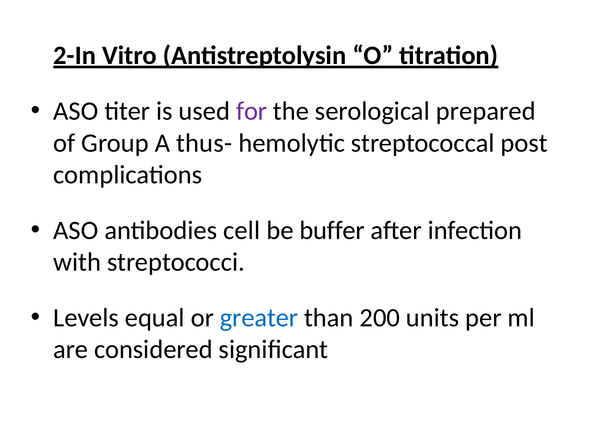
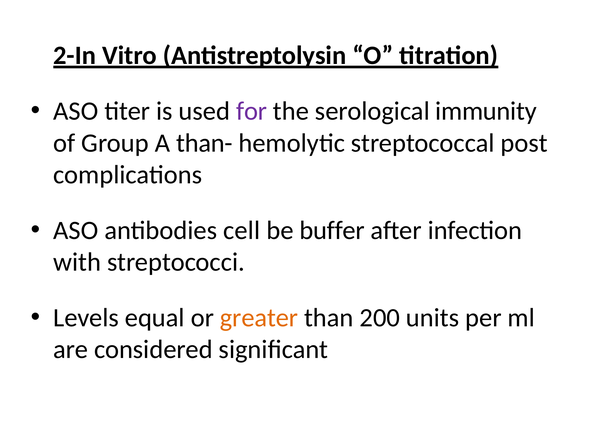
prepared: prepared -> immunity (486, 111)
thus-: thus- -> than- (204, 143)
greater colour: blue -> orange (259, 318)
